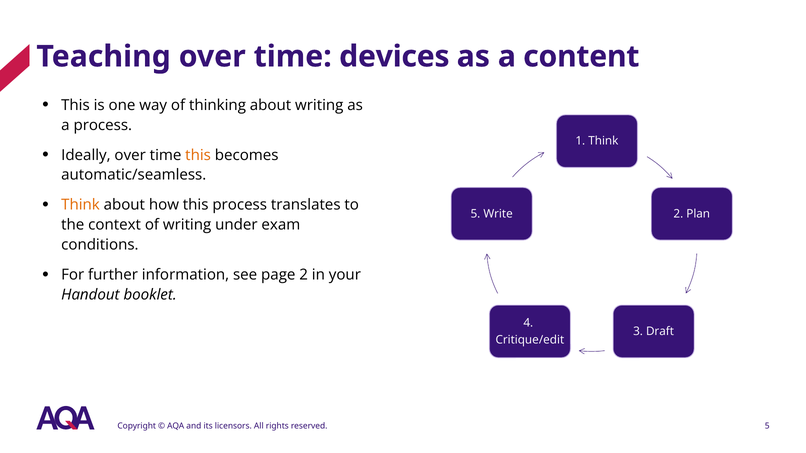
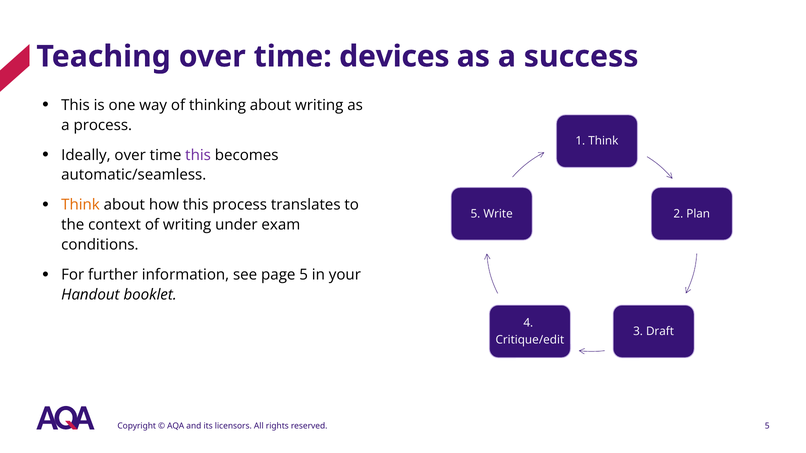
content: content -> success (581, 57)
this colour: orange -> purple (198, 155)
page 2: 2 -> 5 (304, 275)
